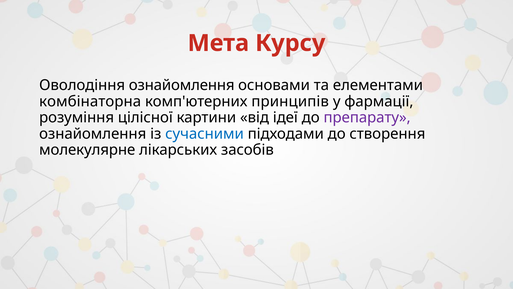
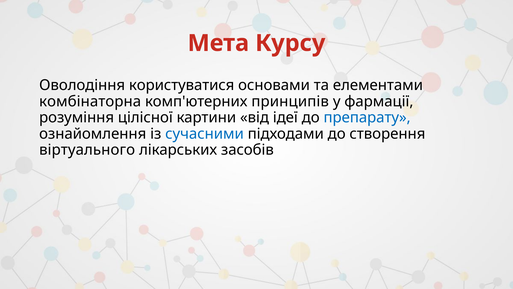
Оволодіння ознайомлення: ознайомлення -> користуватися (182, 85)
препарату colour: purple -> blue (367, 117)
молекулярне: молекулярне -> віртуального (87, 150)
